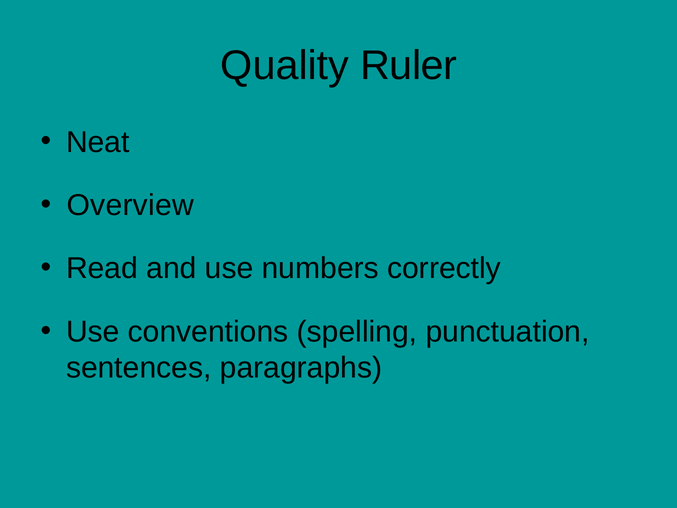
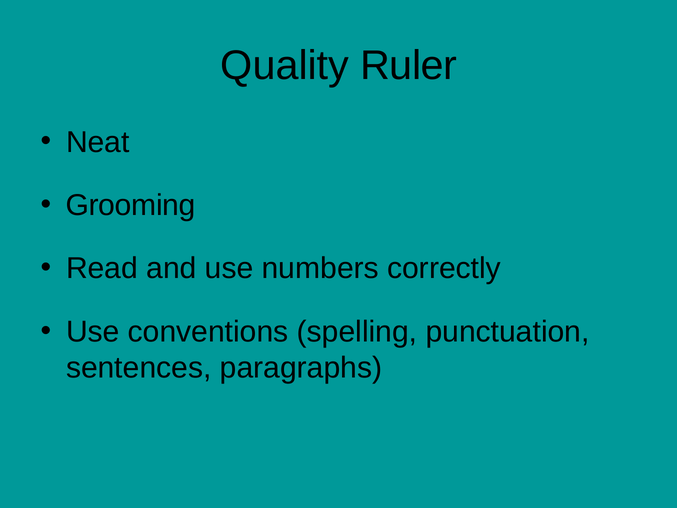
Overview: Overview -> Grooming (131, 205)
